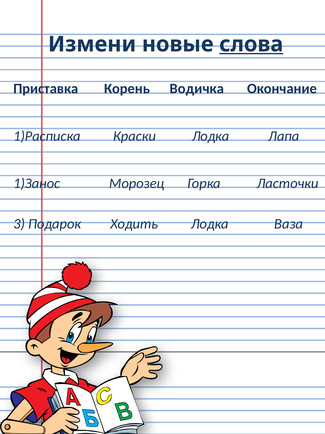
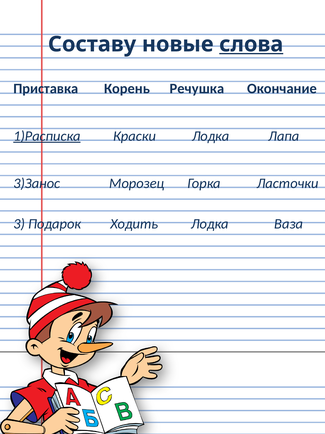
Измени: Измени -> Составу (92, 44)
Водичка: Водичка -> Речушка (197, 89)
1)Расписка underline: none -> present (47, 136)
1)Занос: 1)Занос -> 3)Занос (37, 183)
